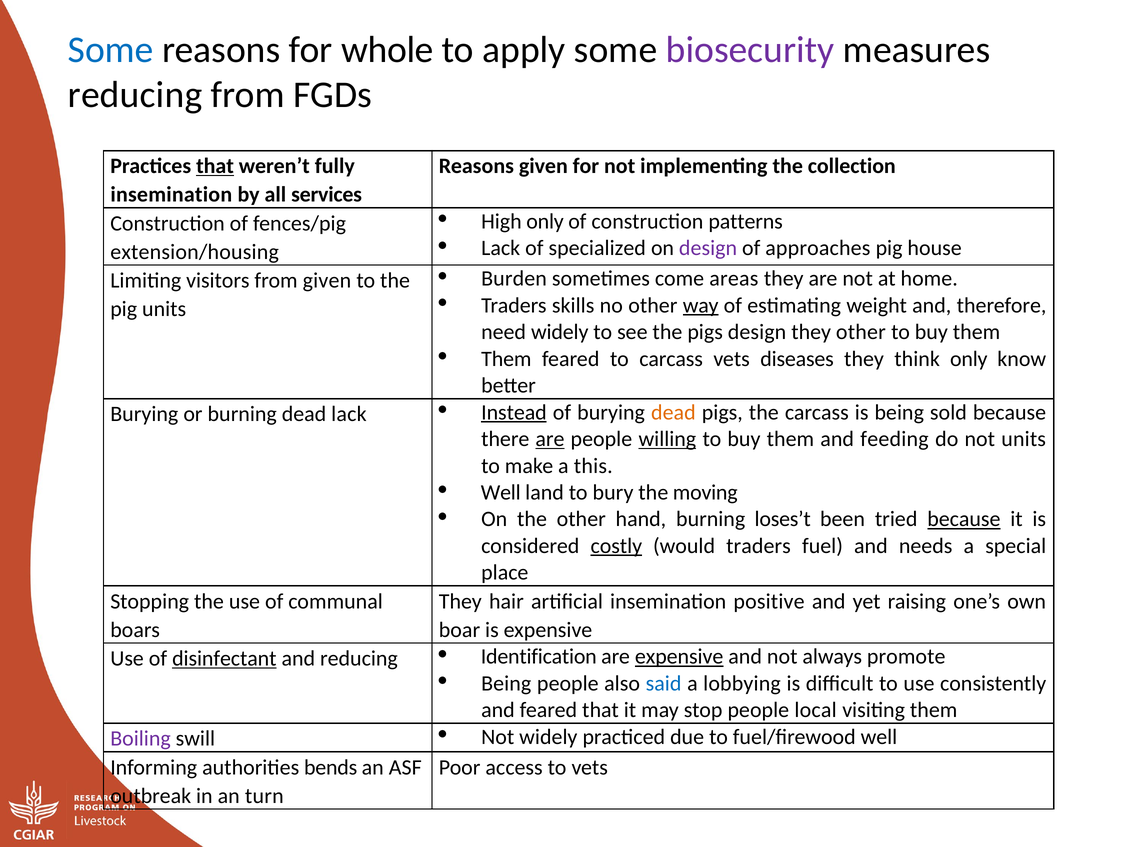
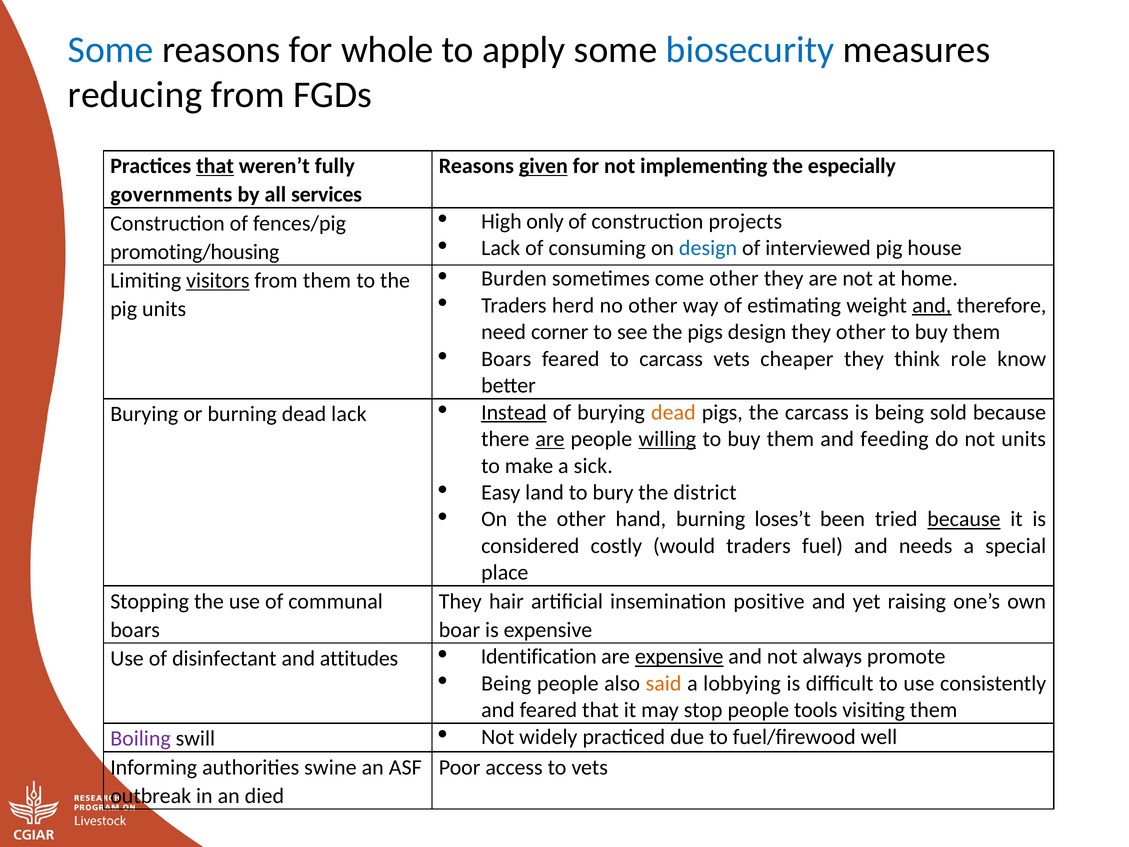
biosecurity colour: purple -> blue (750, 50)
given underline: none -> present (543, 166)
collection: collection -> especially (852, 166)
insemination: insemination -> governments (171, 195)
patterns: patterns -> projects (745, 221)
specialized: specialized -> consuming (597, 248)
design colour: purple -> blue (708, 248)
approaches: approaches -> interviewed (818, 248)
extension/housing: extension/housing -> promoting/housing (195, 252)
come areas: areas -> other (734, 279)
visitors underline: none -> present (218, 280)
from given: given -> them (327, 280)
skills: skills -> herd (573, 305)
way underline: present -> none (701, 305)
and underline: none -> present (932, 305)
need widely: widely -> corner (560, 332)
Them: Them -> Boars (506, 359)
diseases: diseases -> cheaper (797, 359)
think only: only -> role (969, 359)
this: this -> sick (593, 466)
Well: Well -> Easy (501, 492)
moving: moving -> district (705, 492)
costly underline: present -> none (616, 546)
disinfectant underline: present -> none (224, 658)
and reducing: reducing -> attitudes (359, 658)
said colour: blue -> orange (664, 683)
local: local -> tools (816, 710)
bends: bends -> swine (330, 767)
turn: turn -> died (264, 796)
